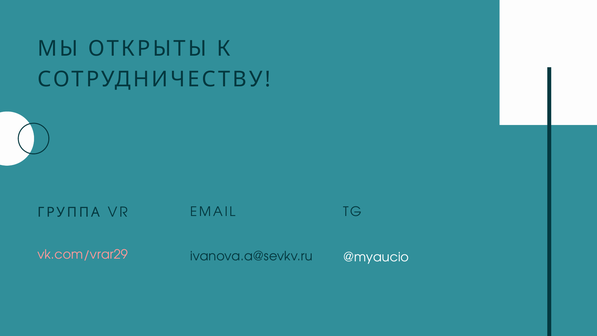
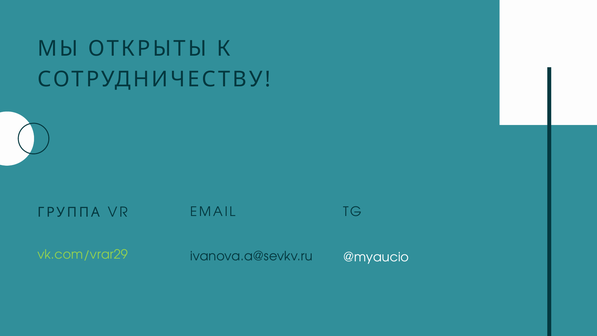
vk.com/vrar29 colour: pink -> light green (83, 255)
